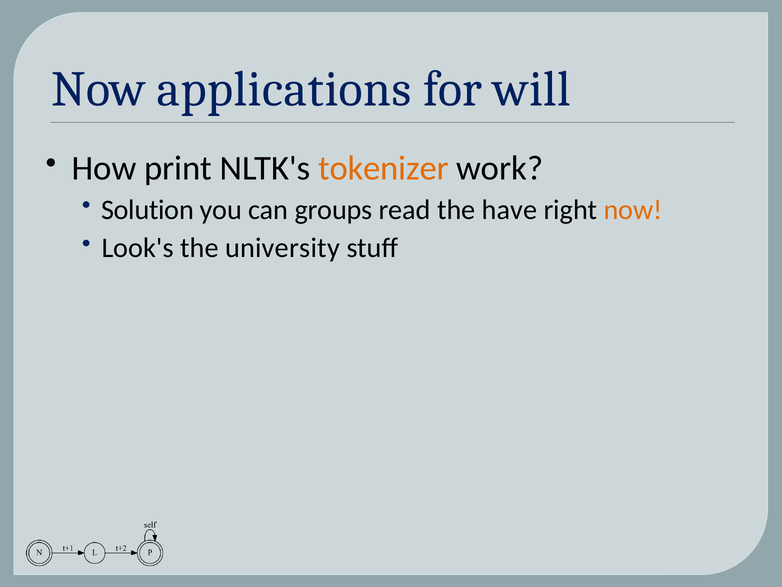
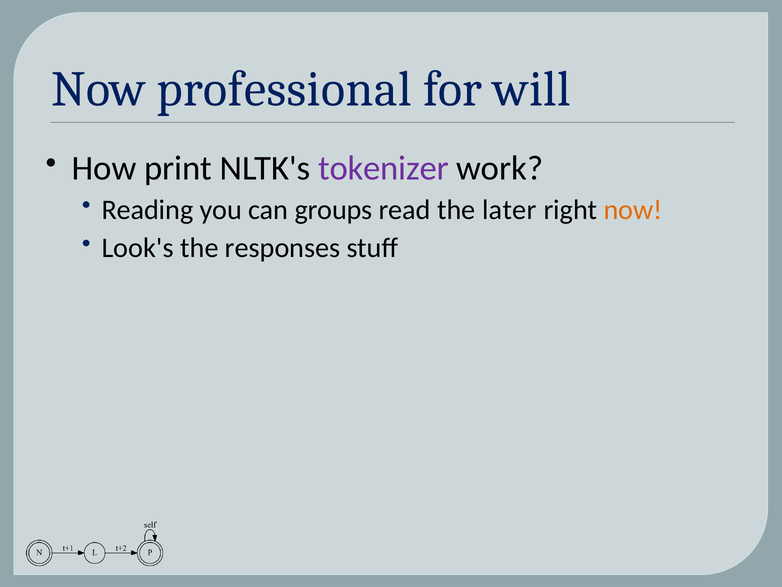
applications: applications -> professional (284, 89)
tokenizer colour: orange -> purple (384, 168)
Solution: Solution -> Reading (147, 210)
have: have -> later (509, 210)
university: university -> responses (283, 248)
